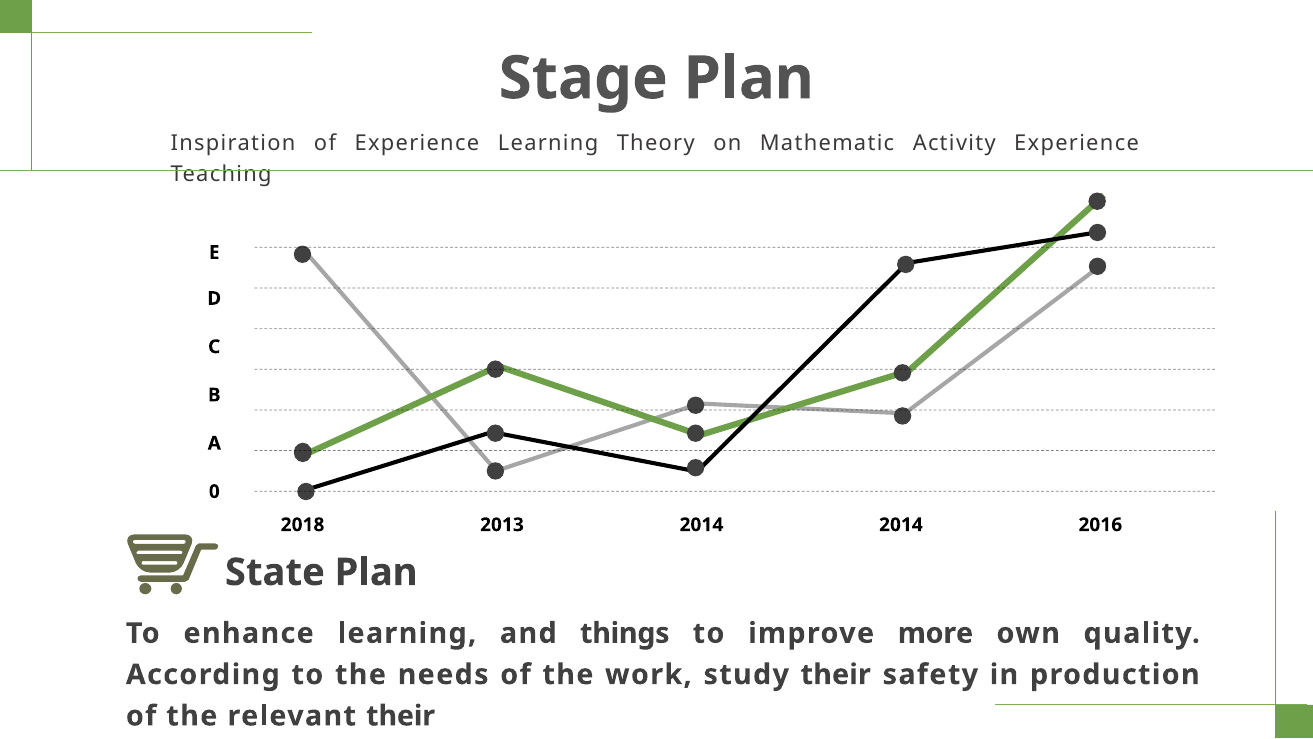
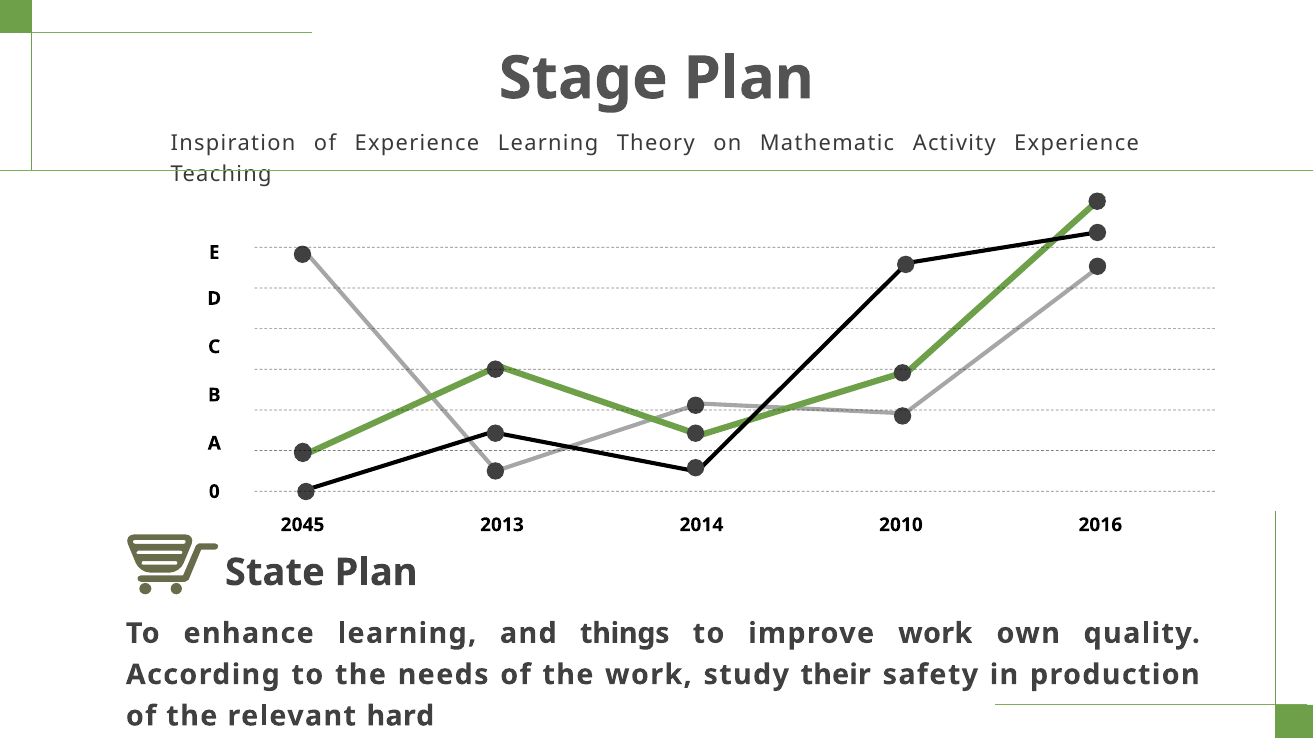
2018: 2018 -> 2045 (303, 525)
2014 2014: 2014 -> 2010 (901, 525)
improve more: more -> work (935, 633)
relevant their: their -> hard (400, 716)
